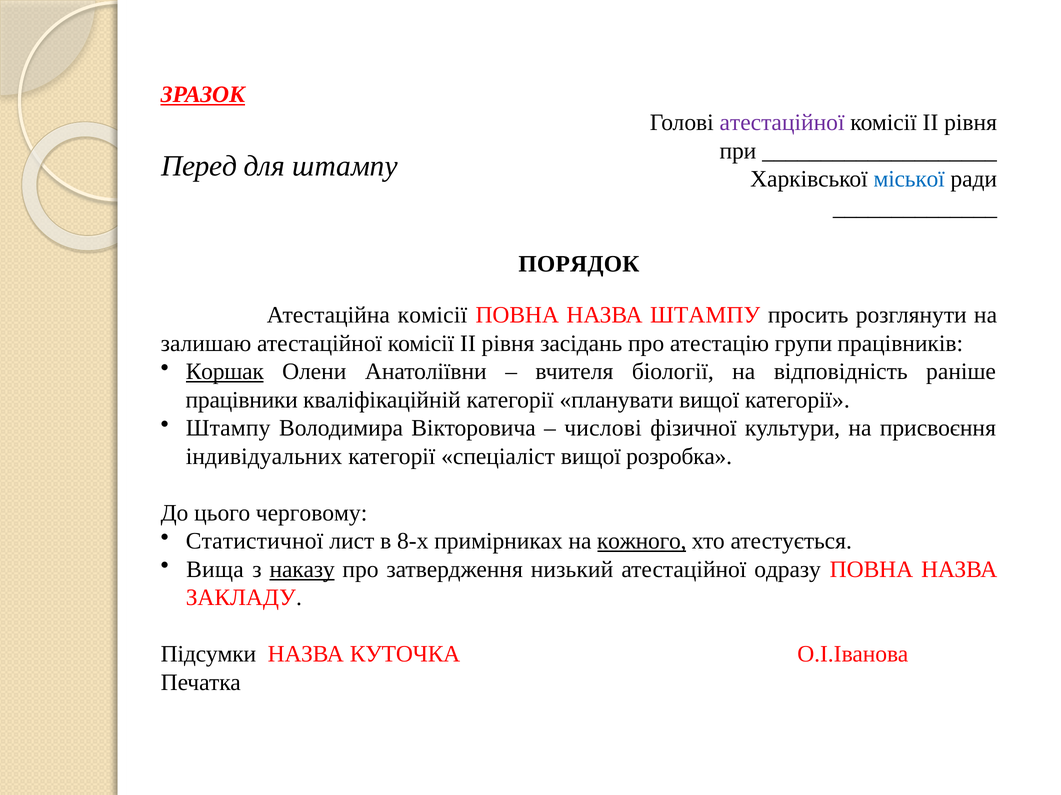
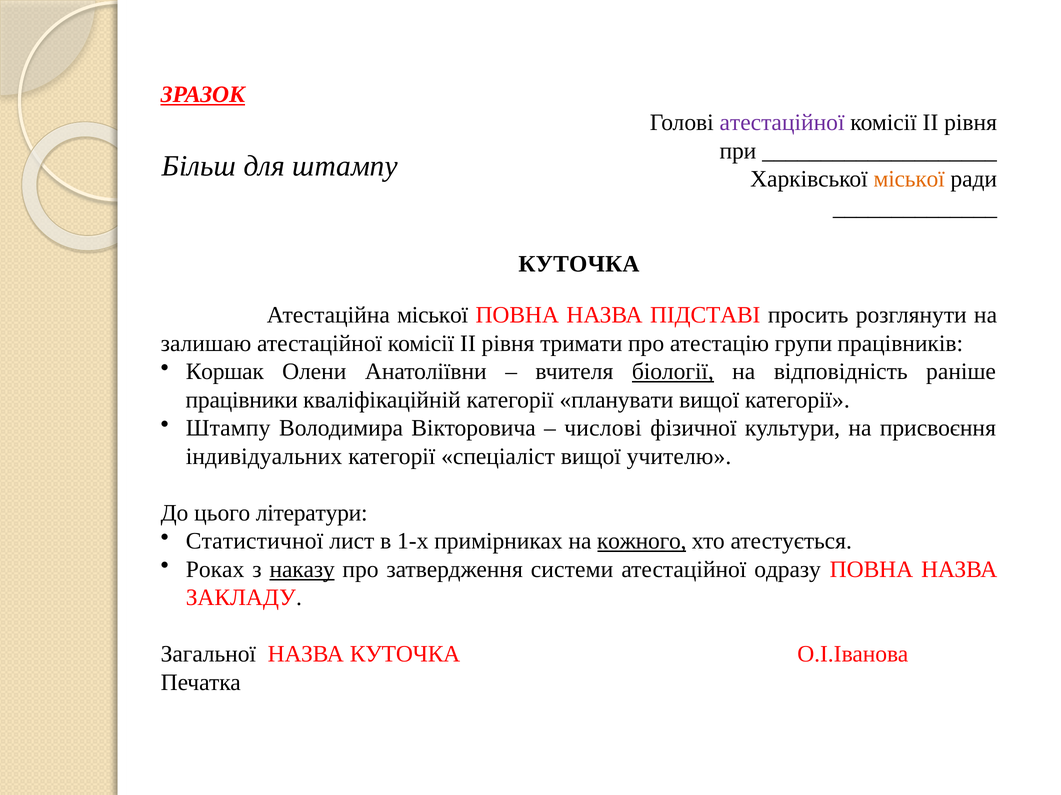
Перед: Перед -> Більш (199, 166)
міської colour: blue -> orange (909, 179)
ПОРЯДОК: ПОРЯДОК -> КУТОЧКА (579, 264)
Атестаційна комісії: комісії -> міської (433, 315)
НАЗВА ШТАМПУ: ШТАМПУ -> ПІДСТАВІ (705, 315)
засідань: засідань -> тримати (581, 344)
Коршак underline: present -> none (225, 372)
біології underline: none -> present (673, 372)
розробка: розробка -> учителю (679, 457)
черговому: черговому -> літератури (312, 513)
8-х: 8-х -> 1-х (413, 542)
Вища: Вища -> Роках (215, 570)
низький: низький -> системи (572, 570)
Підсумки: Підсумки -> Загальної (208, 655)
